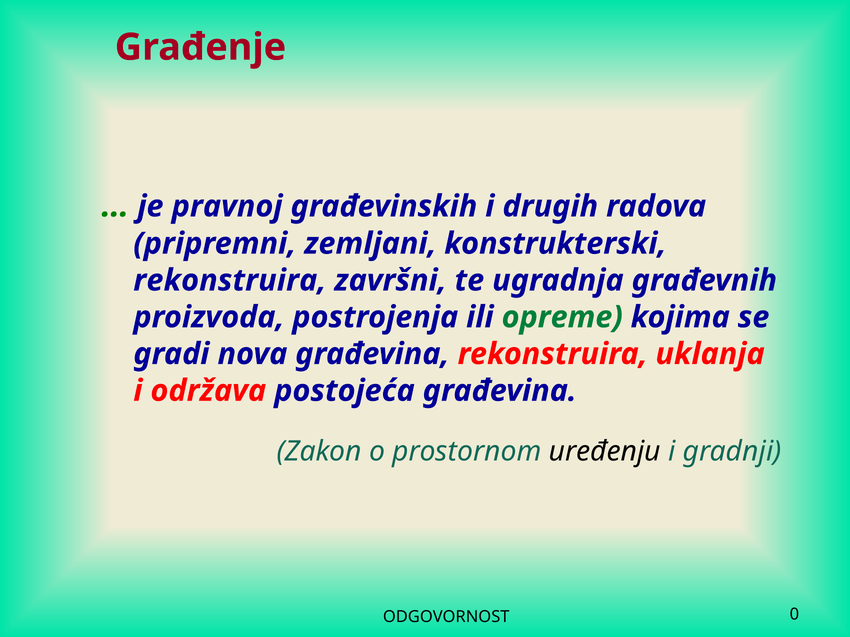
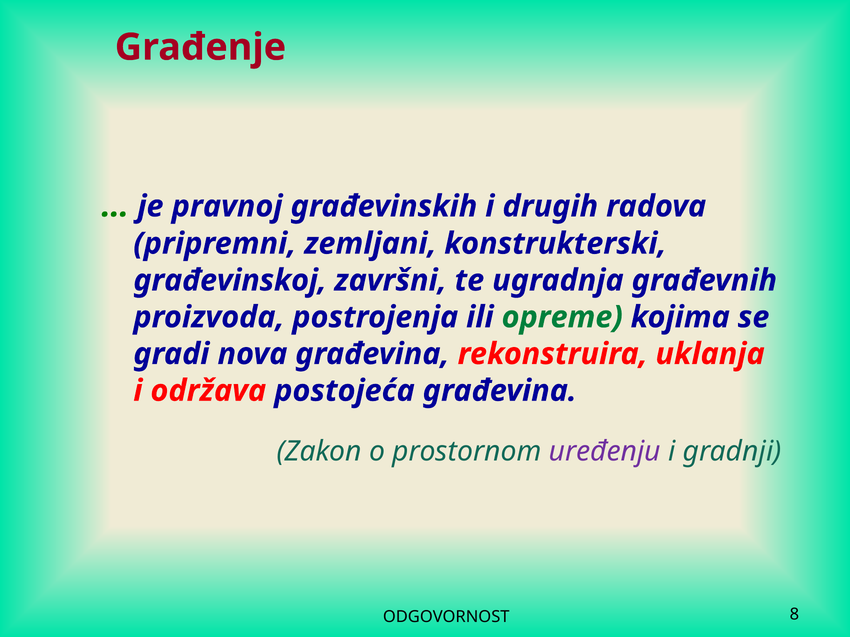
rekonstruira: rekonstruira -> građevinskoj (230, 281)
uređenju colour: black -> purple (605, 452)
0: 0 -> 8 (794, 615)
